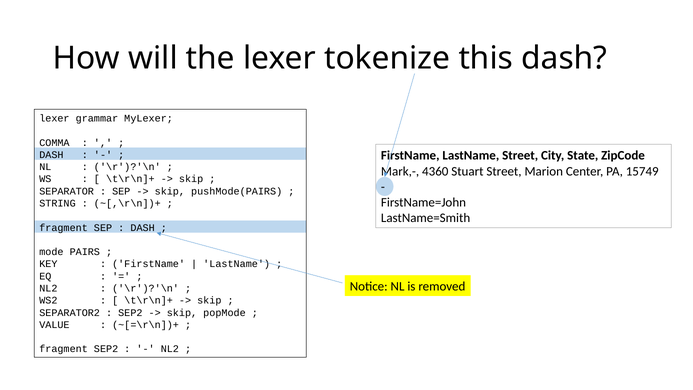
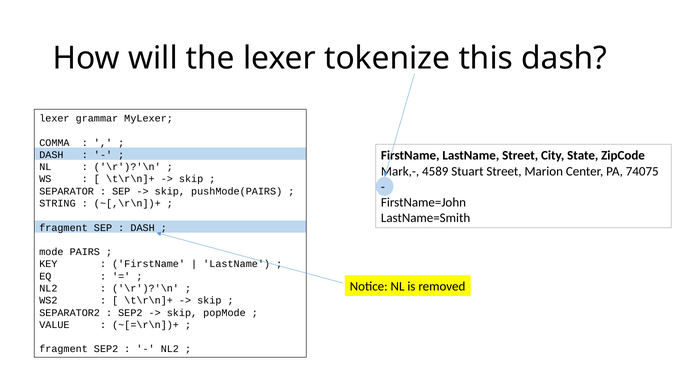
4360: 4360 -> 4589 (435, 171)
15749: 15749 -> 74075 (642, 171)
